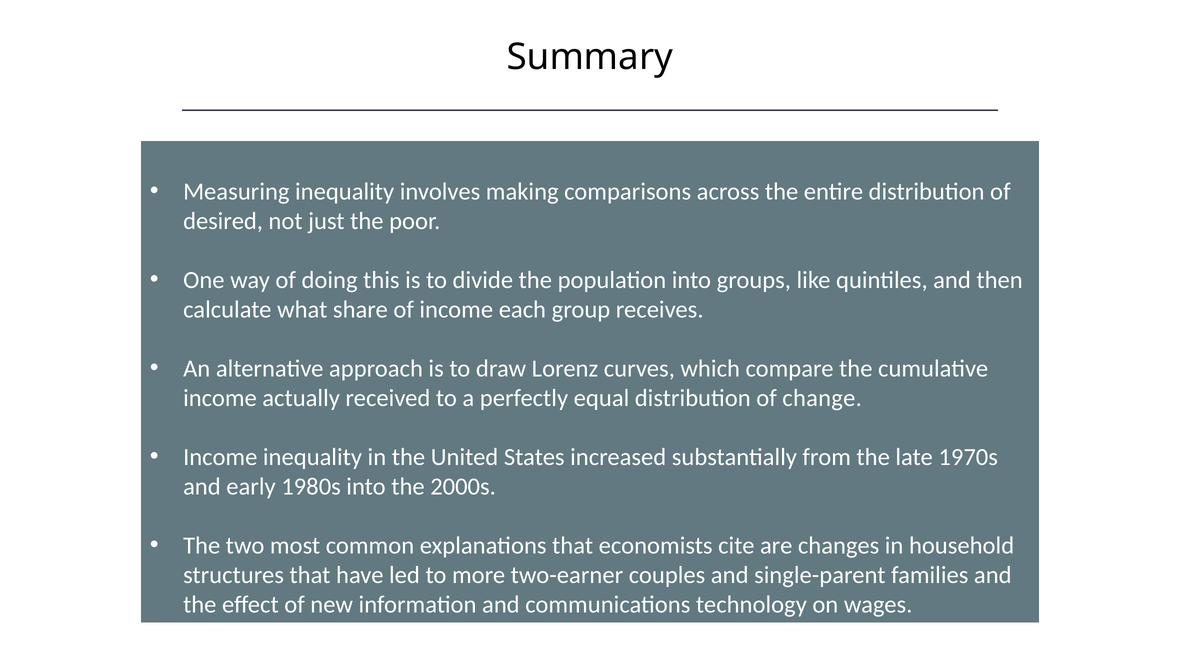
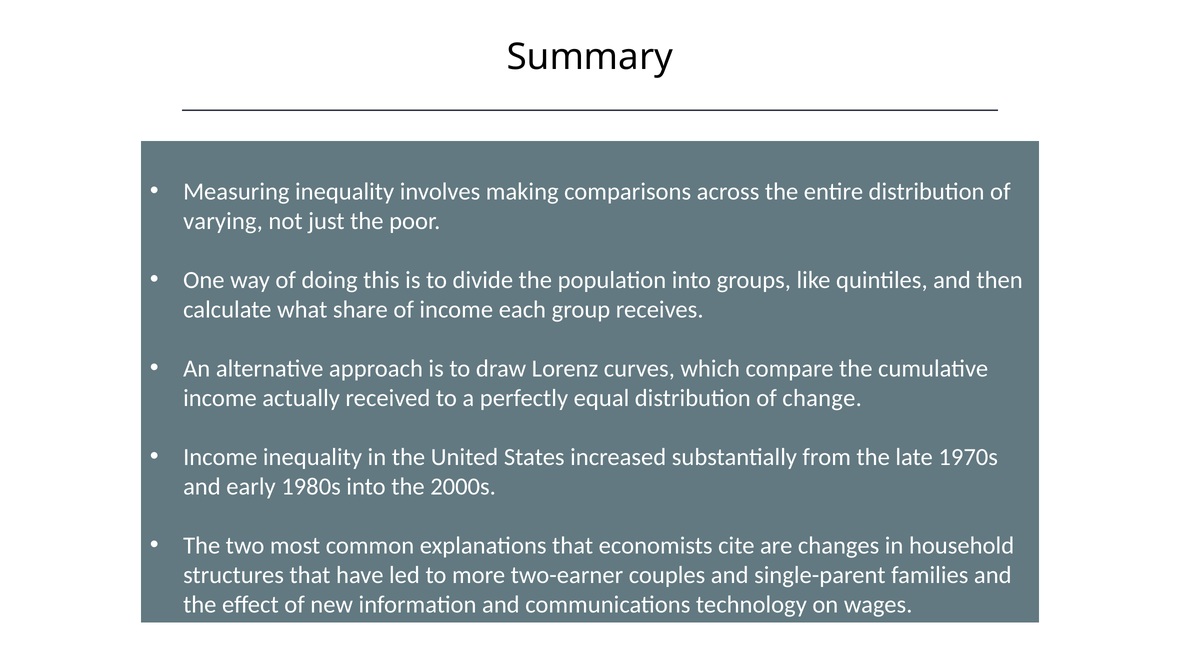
desired: desired -> varying (223, 221)
